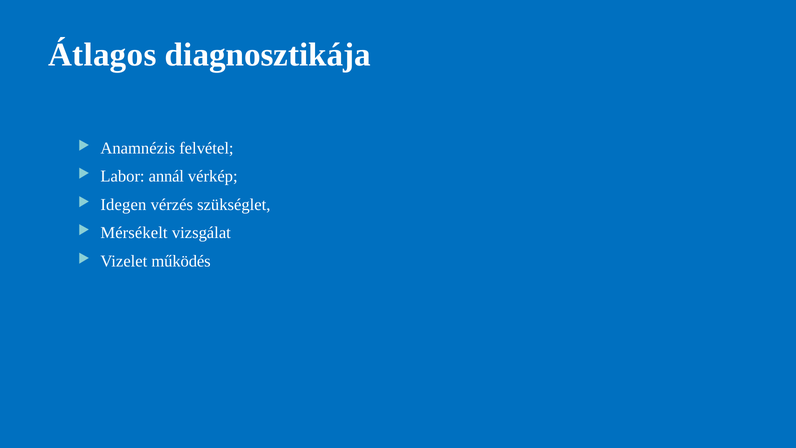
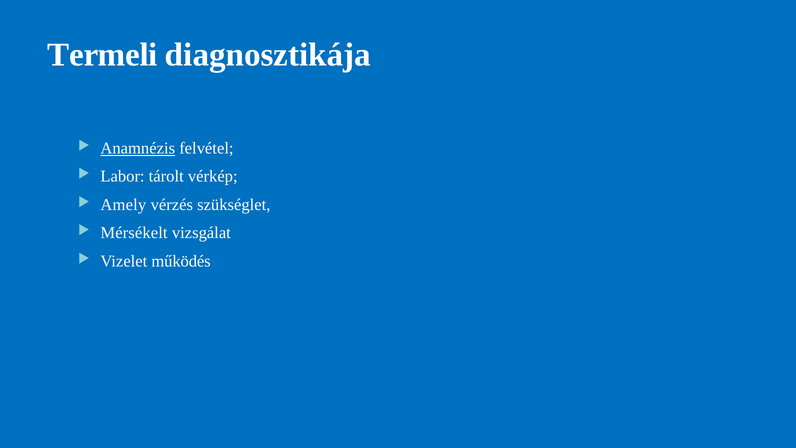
Átlagos: Átlagos -> Termeli (103, 55)
Anamnézis underline: none -> present (138, 148)
annál: annál -> tárolt (166, 176)
Idegen: Idegen -> Amely (123, 205)
